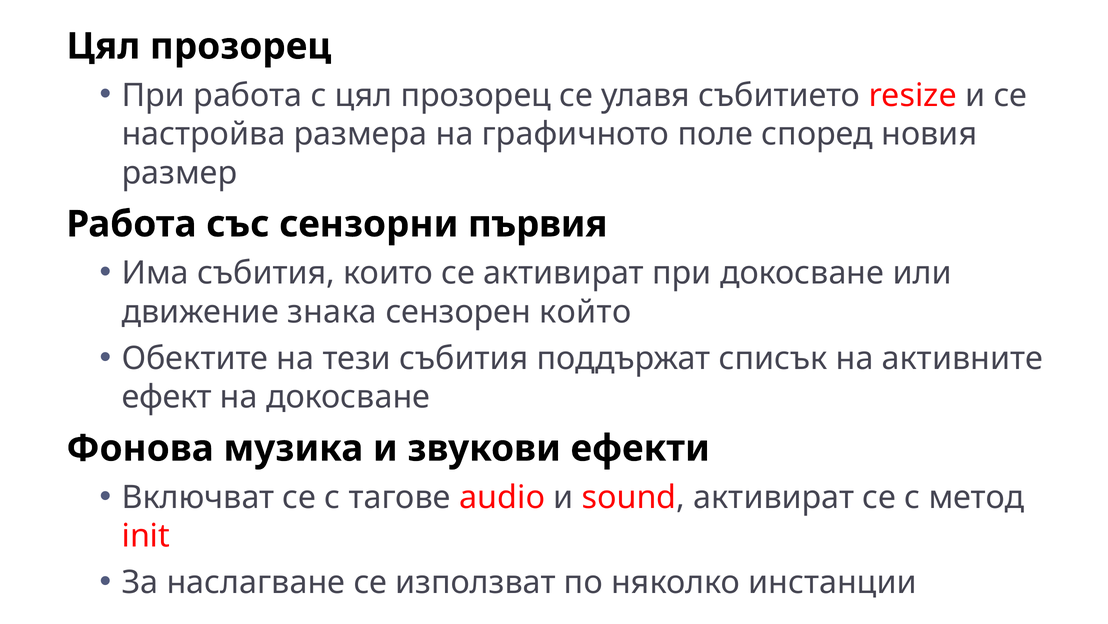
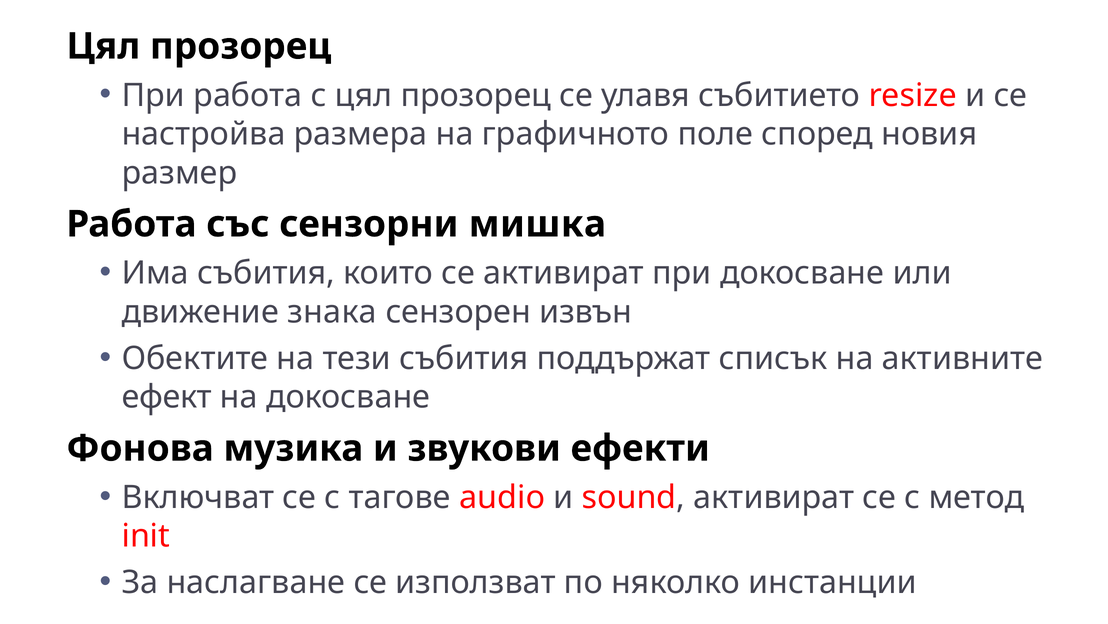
първия: първия -> мишка (537, 224)
който: който -> извън (586, 312)
